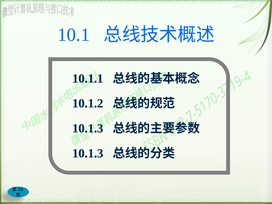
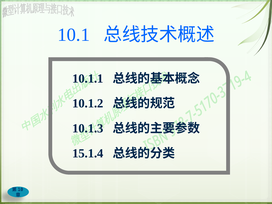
10.1.3: 10.1.3 -> 15.1.4 (88, 153)
